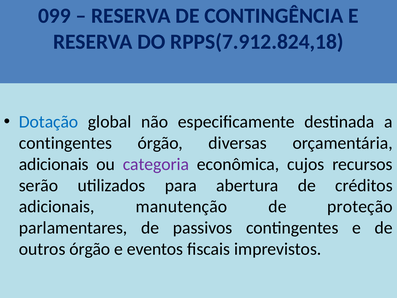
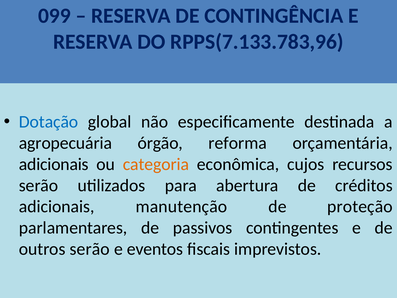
RPPS(7.912.824,18: RPPS(7.912.824,18 -> RPPS(7.133.783,96 (257, 42)
contingentes: contingentes -> agropecuária (65, 143)
diversas: diversas -> reforma (238, 143)
categoria colour: purple -> orange (156, 164)
outros órgão: órgão -> serão (90, 249)
